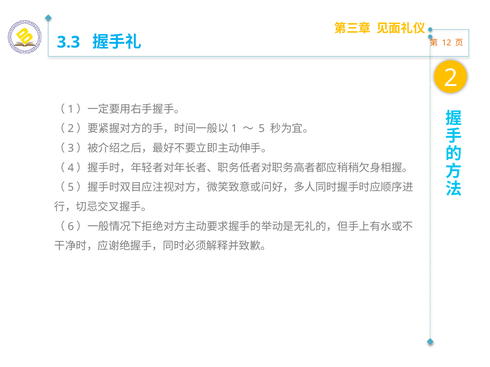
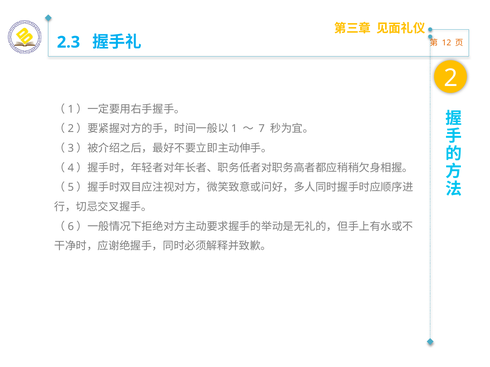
3.3: 3.3 -> 2.3 (68, 42)
5: 5 -> 7 (262, 129)
